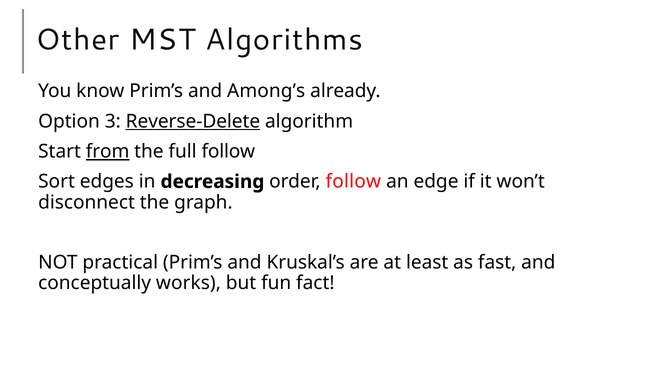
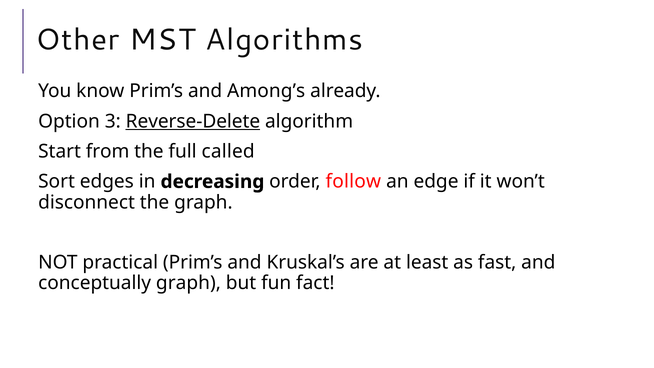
from underline: present -> none (108, 151)
full follow: follow -> called (228, 151)
conceptually works: works -> graph (188, 283)
